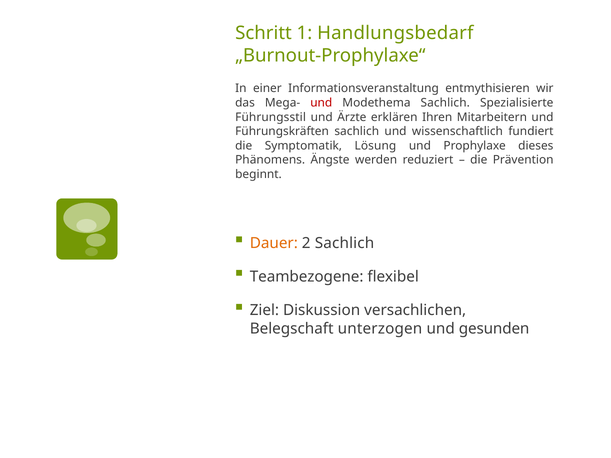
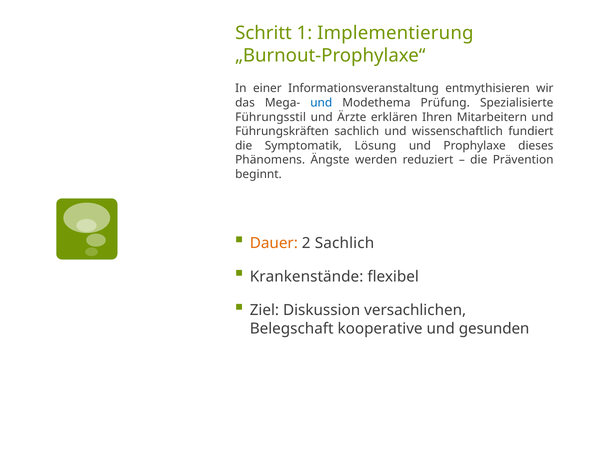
Handlungsbedarf: Handlungsbedarf -> Implementierung (395, 33)
und colour: red -> blue (321, 103)
Modethema Sachlich: Sachlich -> Prüfung (445, 103)
Teambezogene: Teambezogene -> Krankenstände (307, 277)
unterzogen: unterzogen -> kooperative (380, 329)
